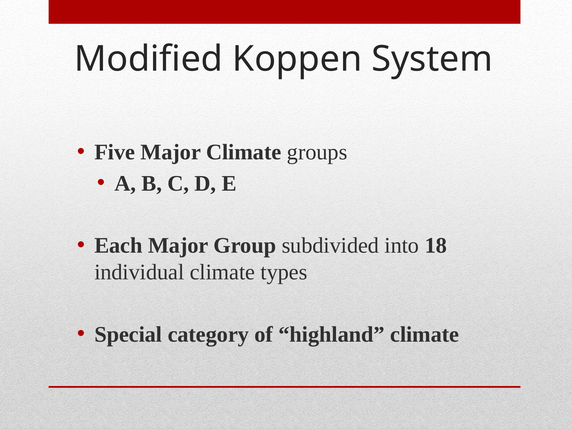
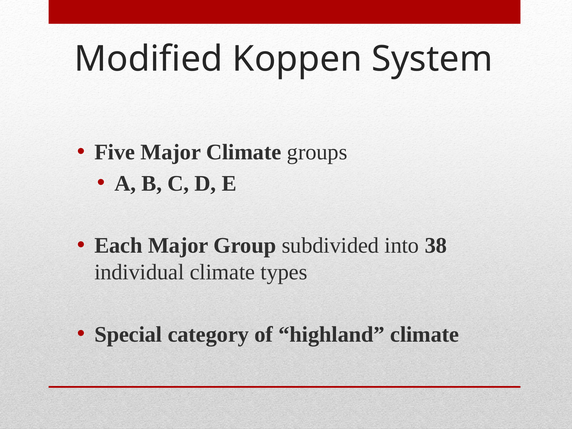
18: 18 -> 38 (436, 246)
